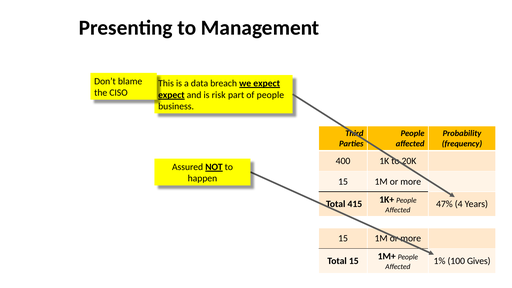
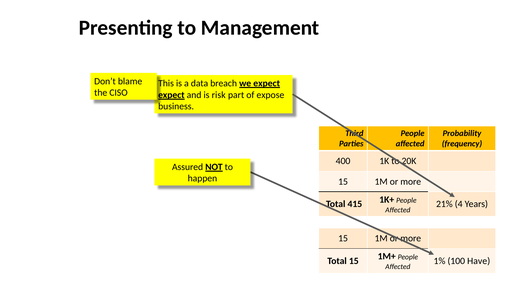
of people: people -> expose (270, 95)
47%: 47% -> 21% (444, 204)
Gives: Gives -> Have (479, 261)
